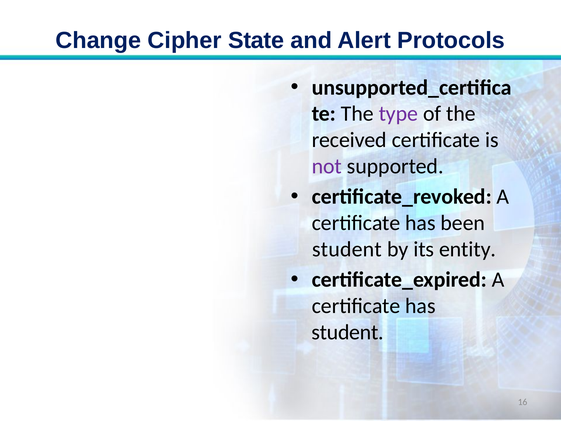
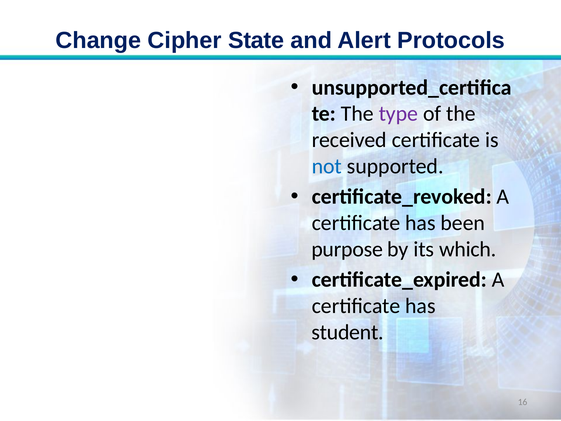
not colour: purple -> blue (327, 166)
student: student -> purpose (347, 249)
entity: entity -> which (468, 249)
